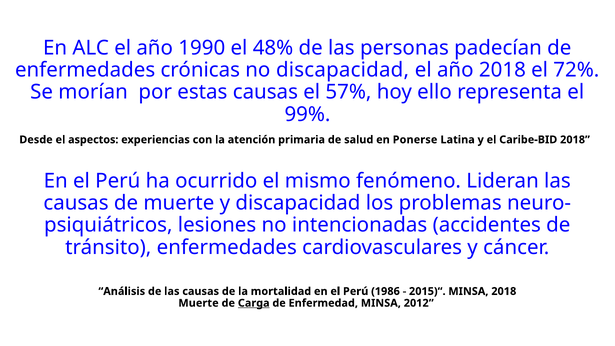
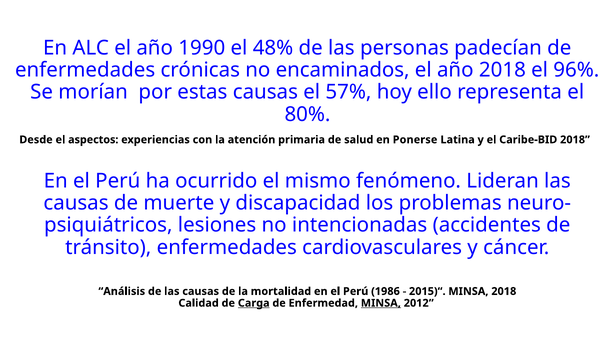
no discapacidad: discapacidad -> encaminados (343, 70)
72%: 72% -> 96% (576, 70)
99%: 99% -> 80% (307, 114)
Muerte: Muerte -> Calidad (199, 303)
MINSA underline: none -> present (381, 303)
